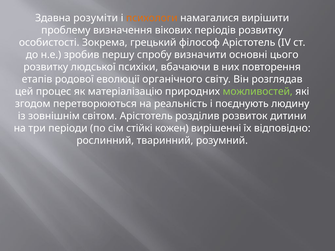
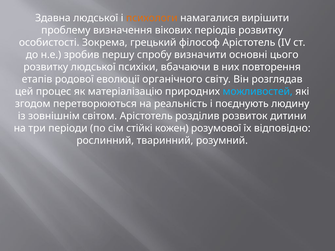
Здавна розуміти: розуміти -> людської (96, 18)
можливостей colour: light green -> light blue (258, 92)
вирішенні: вирішенні -> розумової (216, 128)
